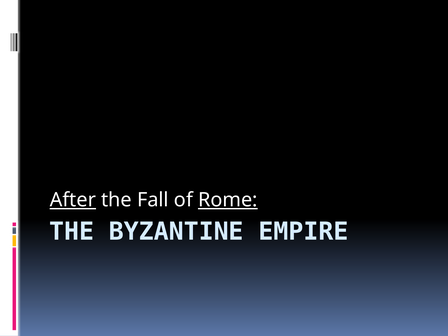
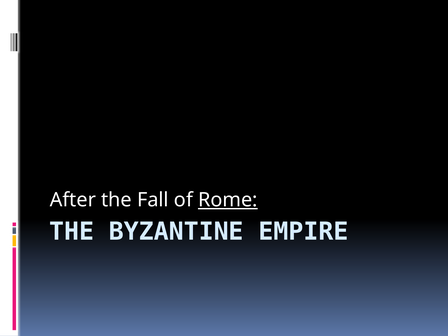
After underline: present -> none (73, 200)
